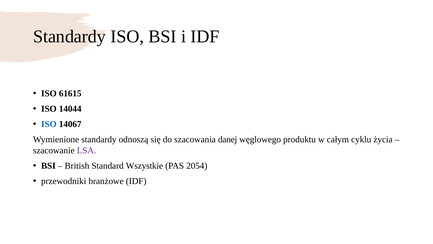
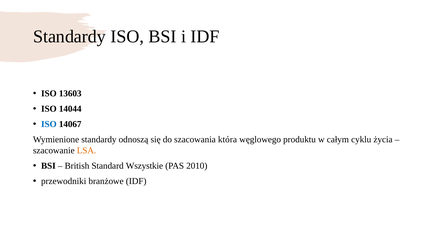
61615: 61615 -> 13603 (70, 93)
danej: danej -> która (227, 139)
LSA colour: purple -> orange (87, 150)
2054: 2054 -> 2010 (197, 166)
